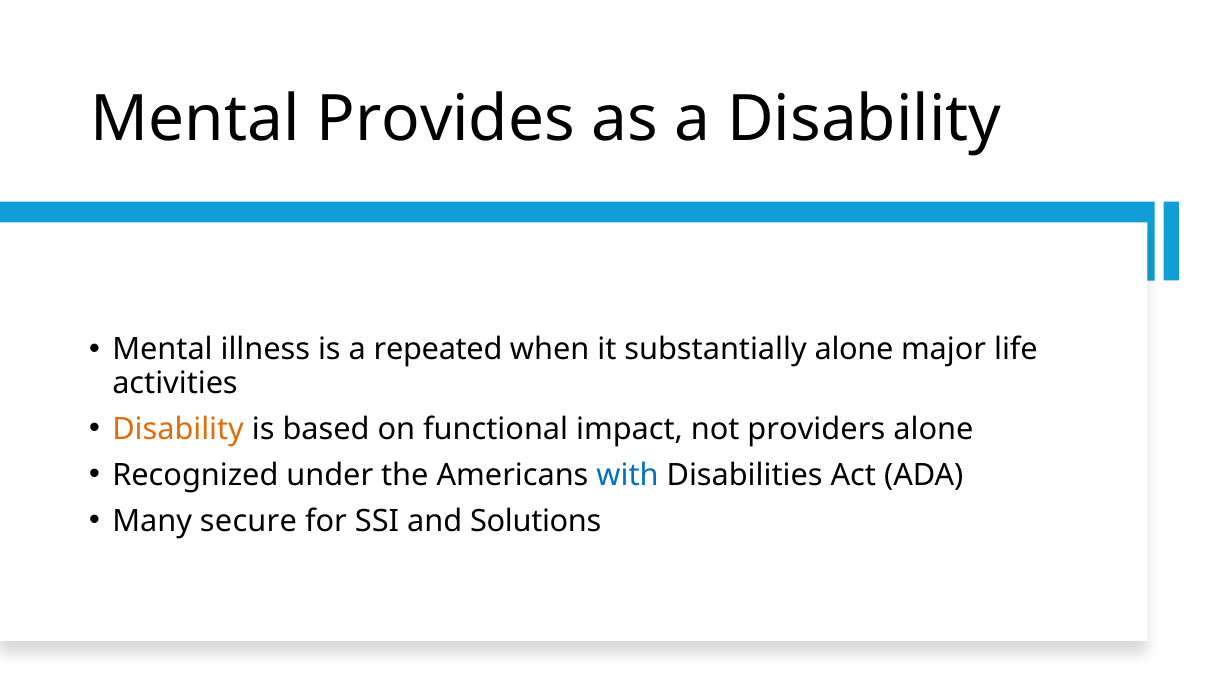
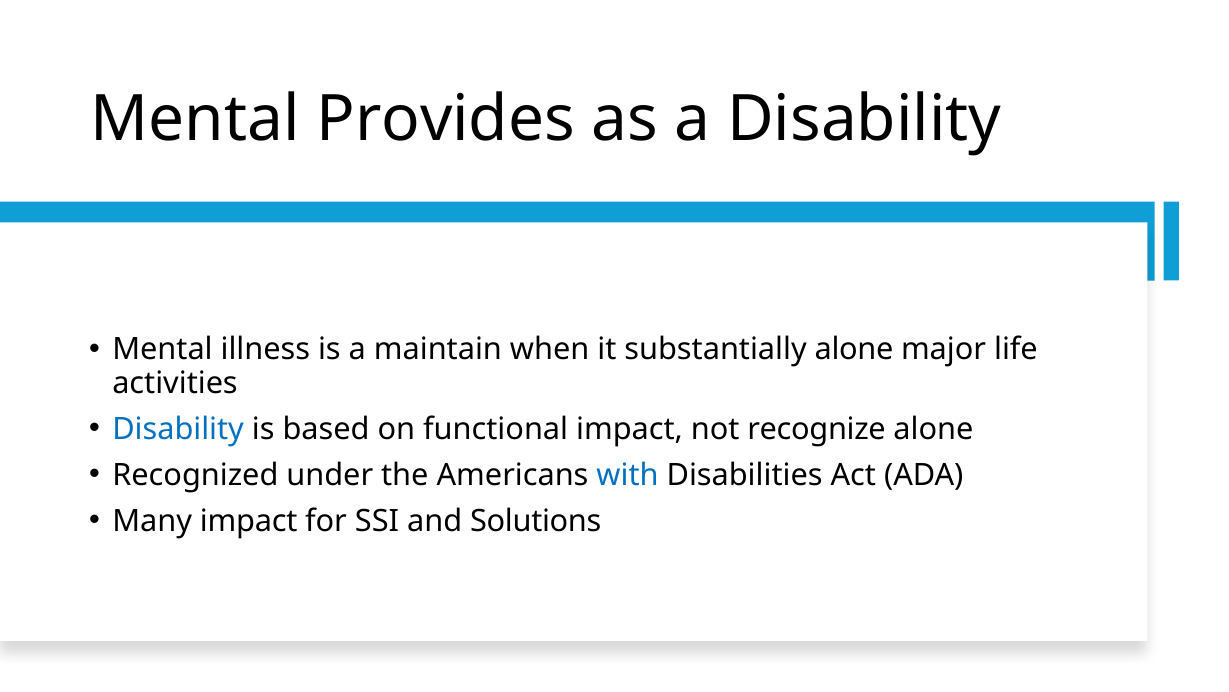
repeated: repeated -> maintain (438, 349)
Disability colour: orange -> blue (178, 429)
providers: providers -> recognize (817, 429)
Many secure: secure -> impact (249, 521)
